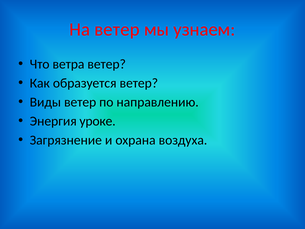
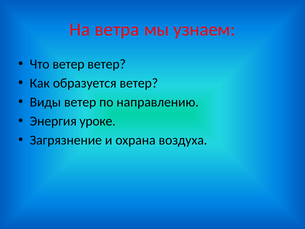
На ветер: ветер -> ветра (117, 30)
Что ветра: ветра -> ветер (68, 64)
